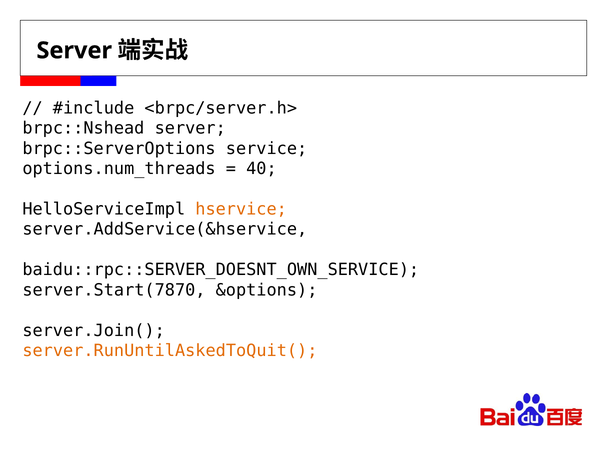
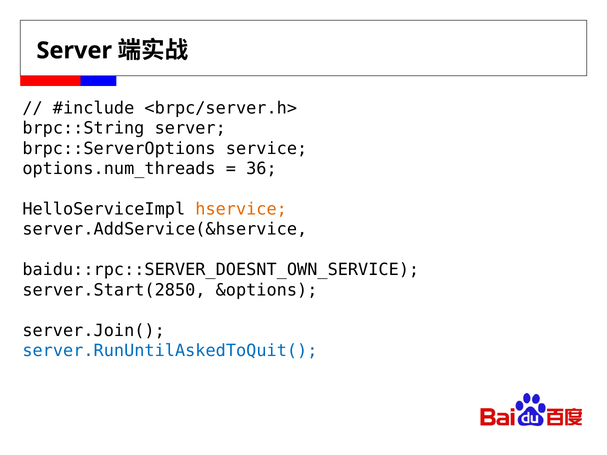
brpc::Nshead: brpc::Nshead -> brpc::String (83, 128)
40: 40 -> 36 (261, 169)
server.Start(7870: server.Start(7870 -> server.Start(2850 (114, 290)
server.RunUntilAskedToQuit( colour: orange -> blue (170, 351)
